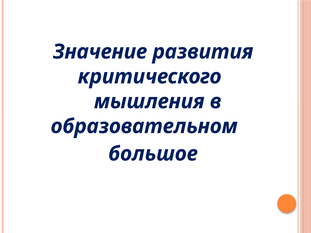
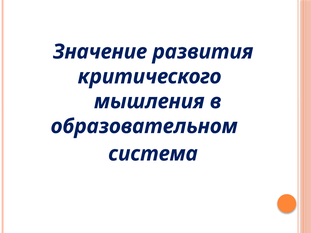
большое: большое -> система (153, 154)
